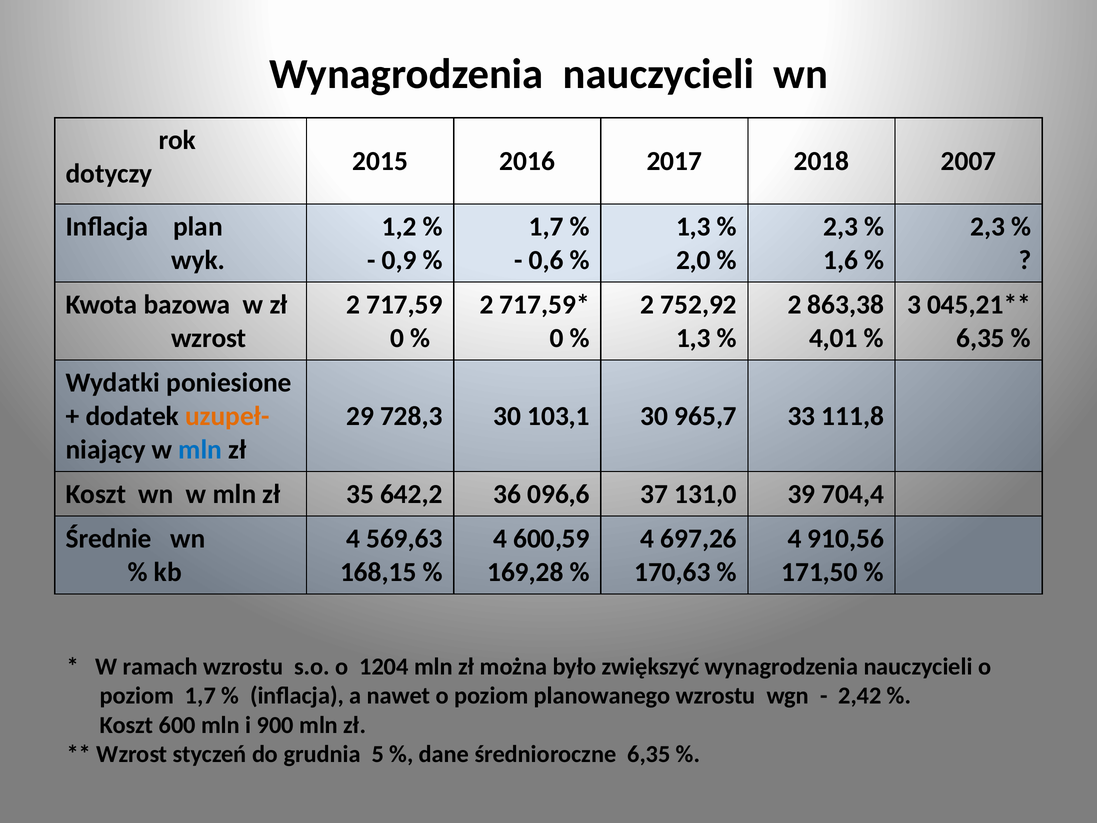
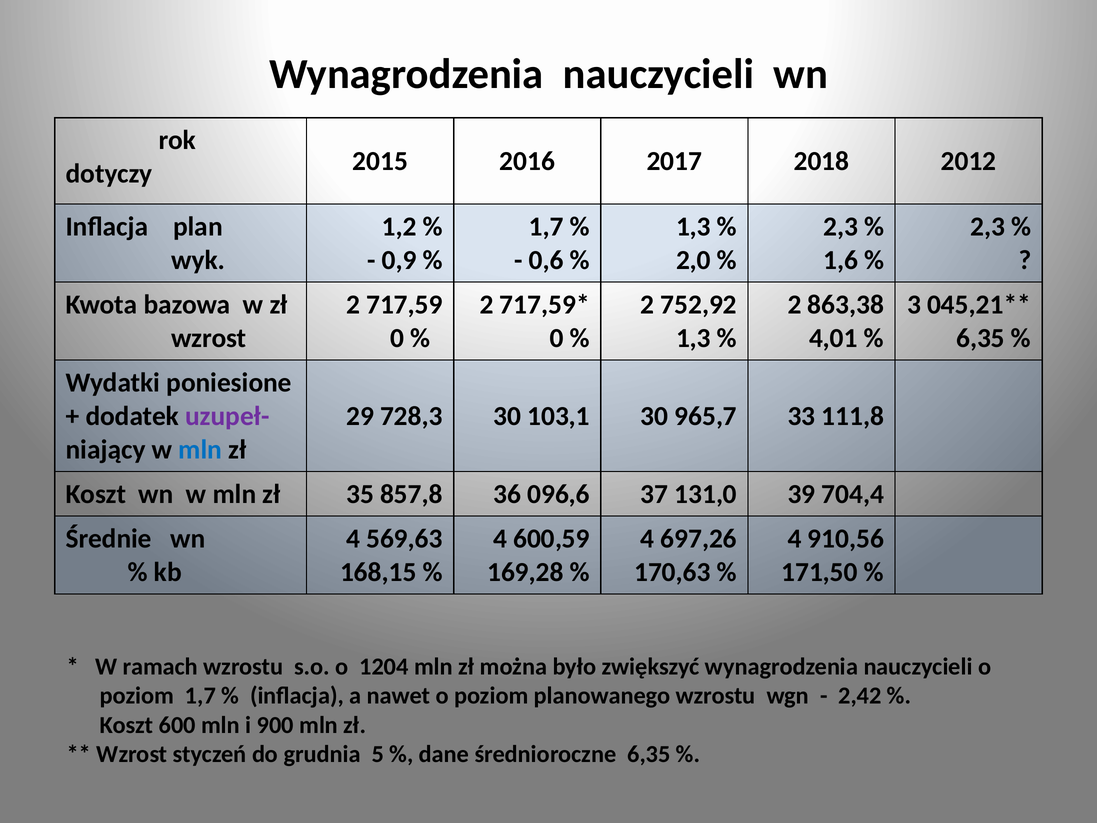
2007: 2007 -> 2012 (969, 161)
uzupeł- colour: orange -> purple (227, 416)
642,2: 642,2 -> 857,8 (411, 494)
